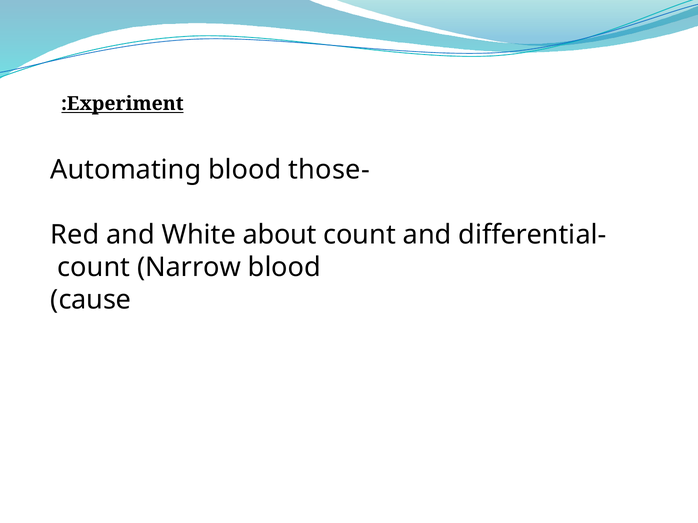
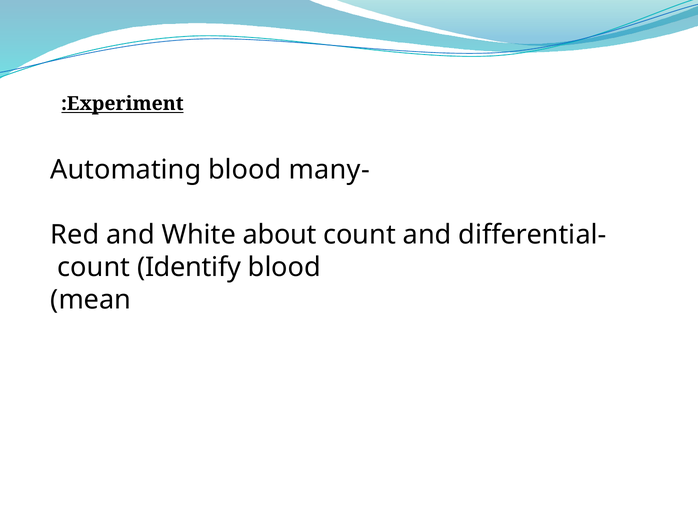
those: those -> many (325, 170)
Narrow: Narrow -> Identify (189, 268)
cause: cause -> mean (95, 300)
